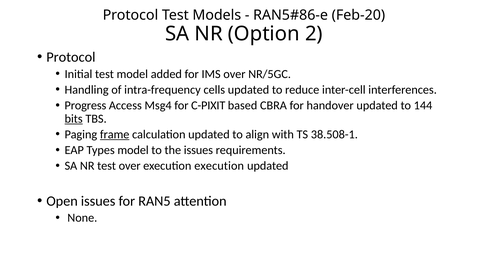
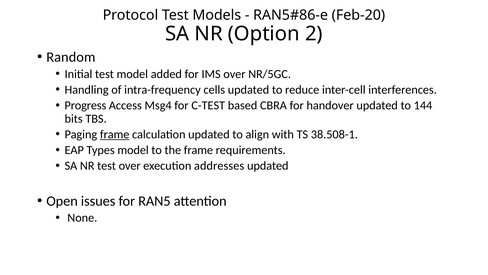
Protocol: Protocol -> Random (71, 57)
C-PIXIT: C-PIXIT -> C-TEST (208, 105)
bits underline: present -> none (74, 118)
the issues: issues -> frame (198, 150)
execution execution: execution -> addresses (219, 166)
